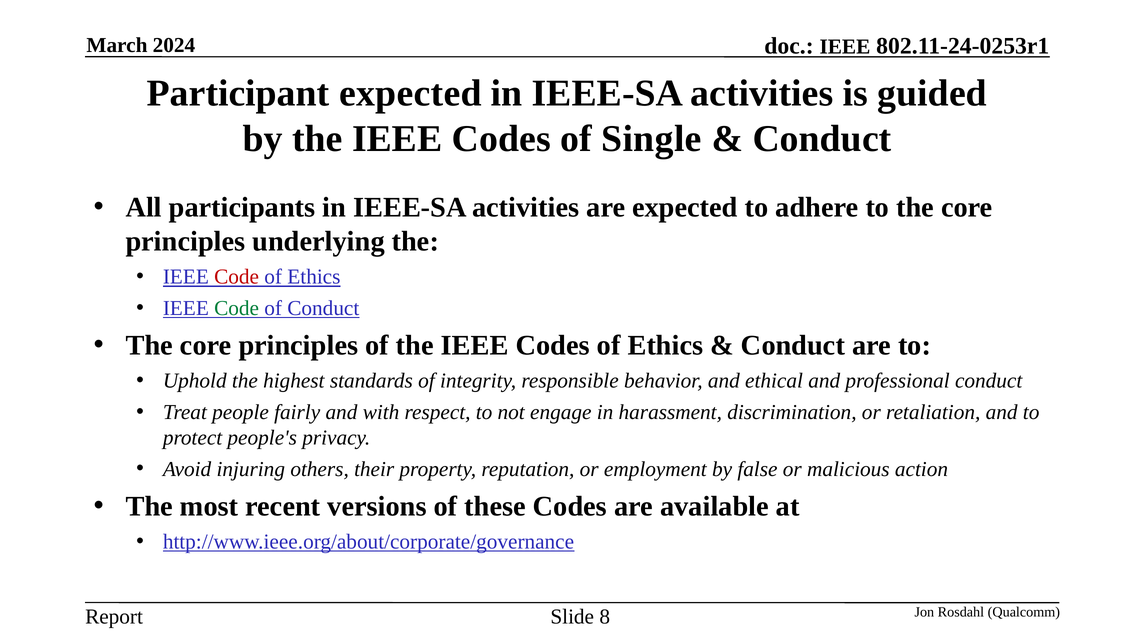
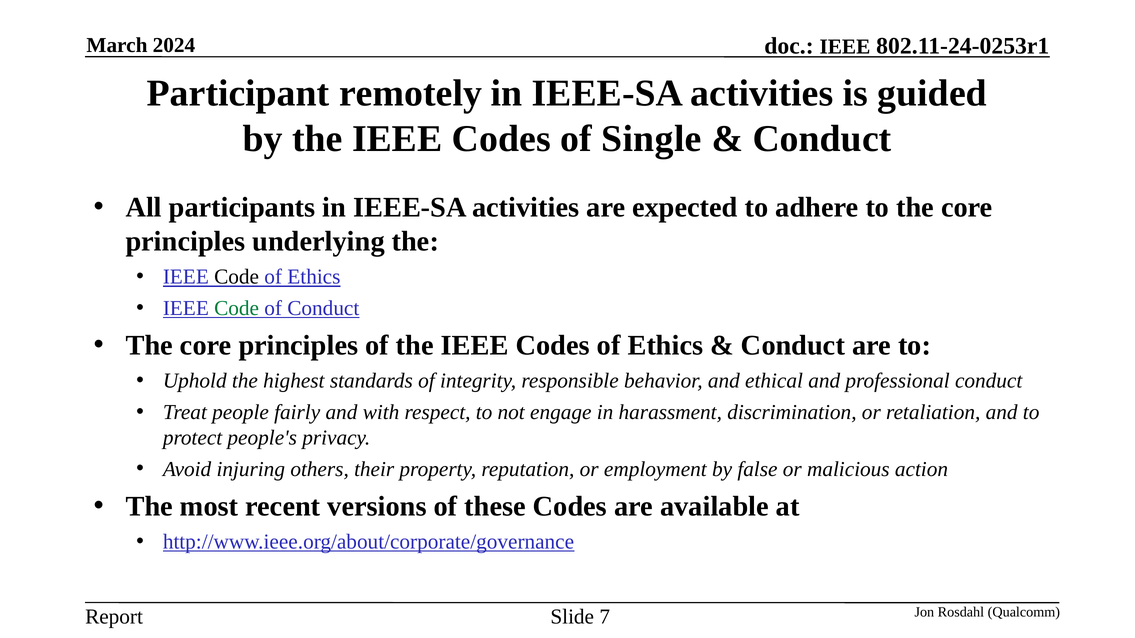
Participant expected: expected -> remotely (411, 93)
Code colour: red -> black (237, 277)
8: 8 -> 7 (605, 617)
